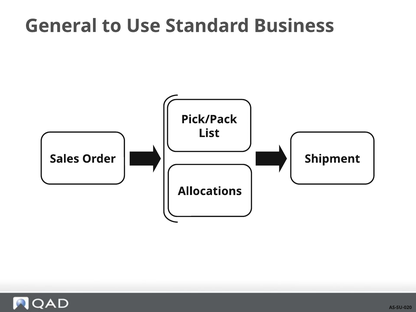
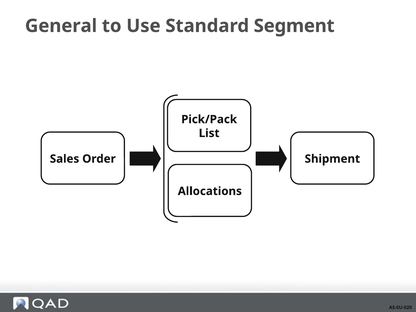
Business: Business -> Segment (294, 26)
